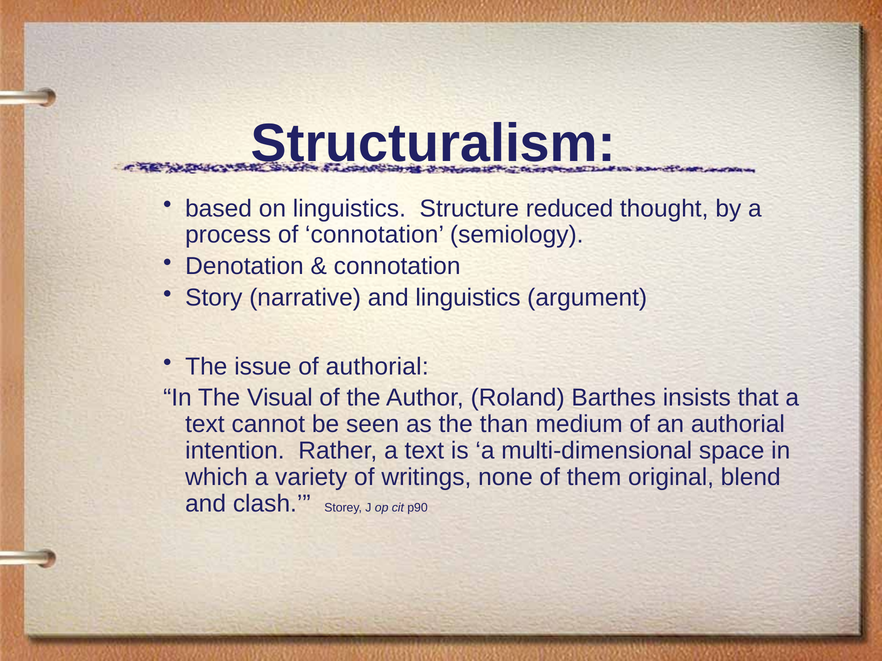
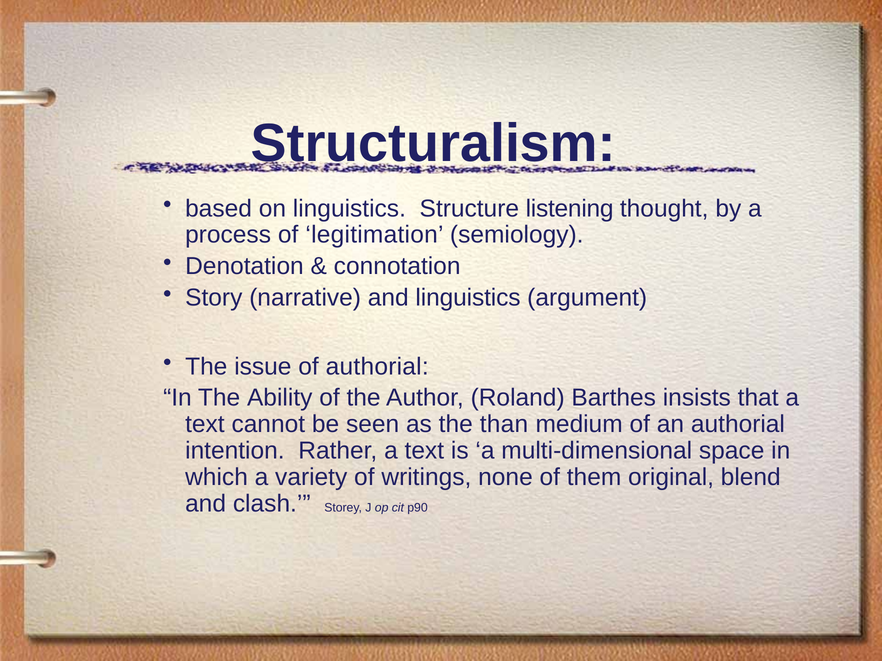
reduced: reduced -> listening (570, 209)
of connotation: connotation -> legitimation (374, 235)
Visual: Visual -> Ability (280, 398)
